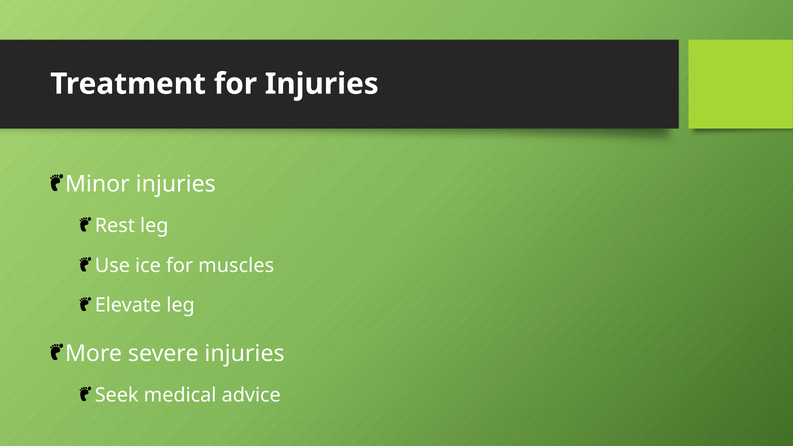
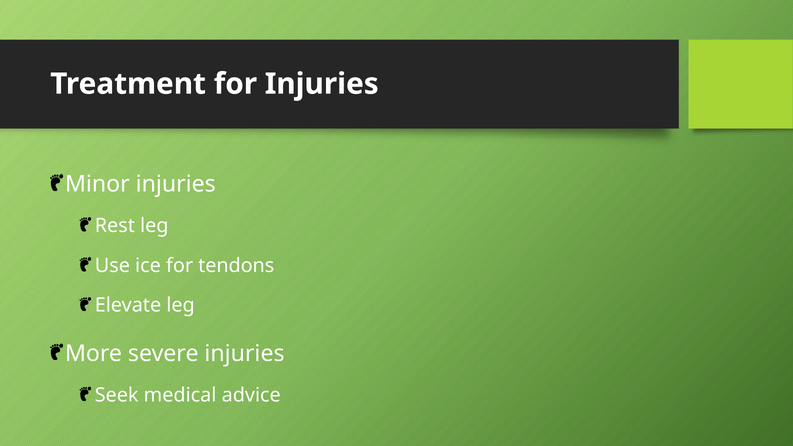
muscles: muscles -> tendons (236, 266)
